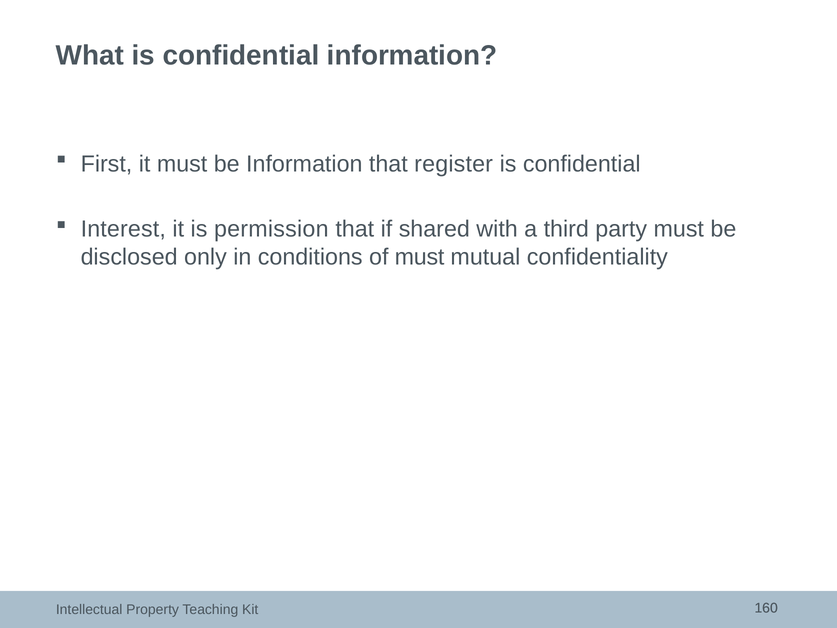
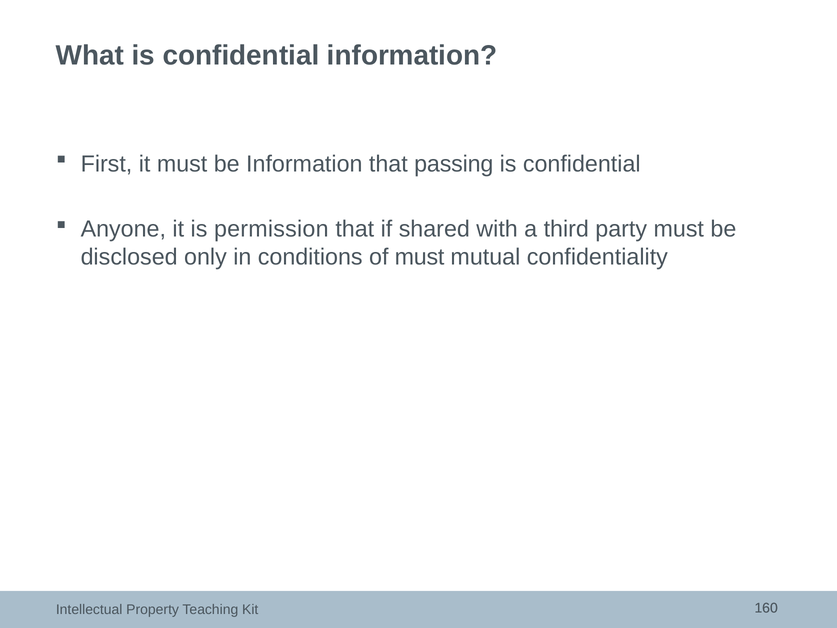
register: register -> passing (454, 164)
Interest: Interest -> Anyone (123, 229)
